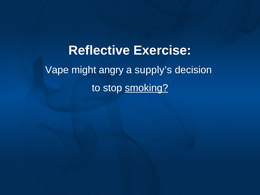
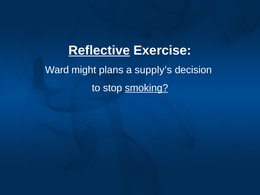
Reflective underline: none -> present (99, 50)
Vape: Vape -> Ward (57, 70)
angry: angry -> plans (111, 70)
